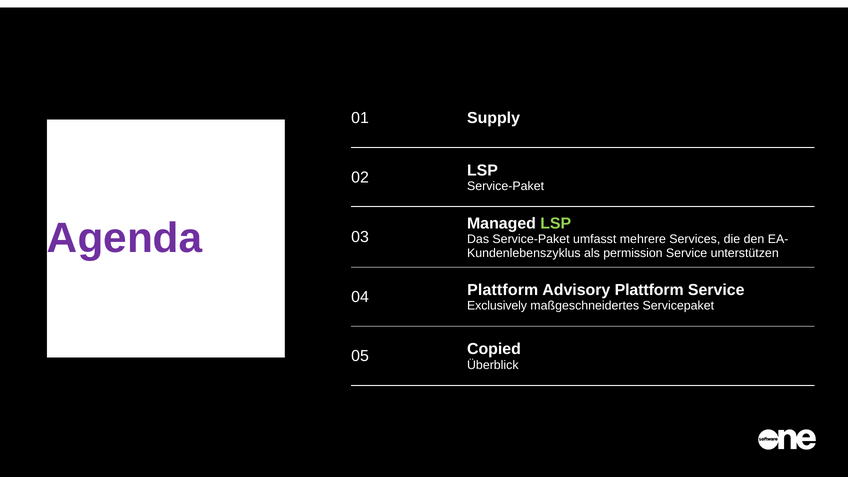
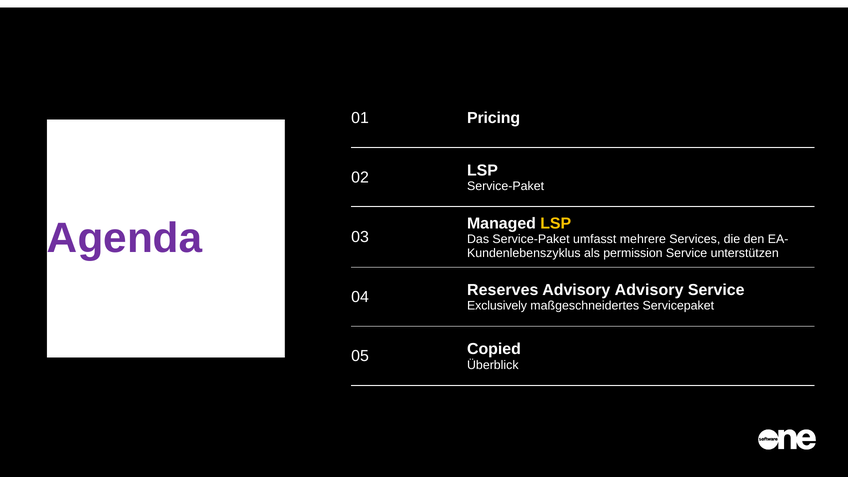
Supply: Supply -> Pricing (494, 118)
LSP colour: light green -> yellow (556, 223)
04 Plattform: Plattform -> Reserves (503, 290)
Advisory Plattform: Plattform -> Advisory (649, 290)
